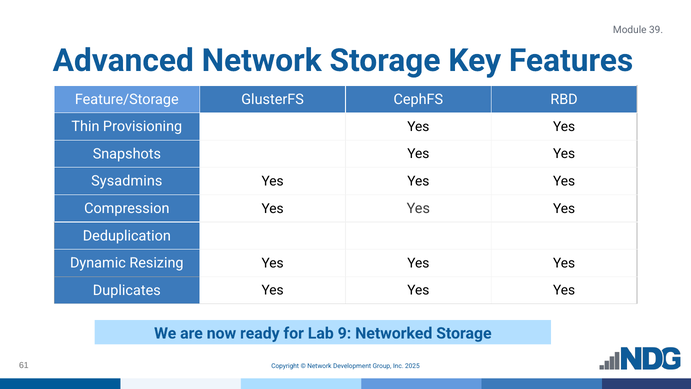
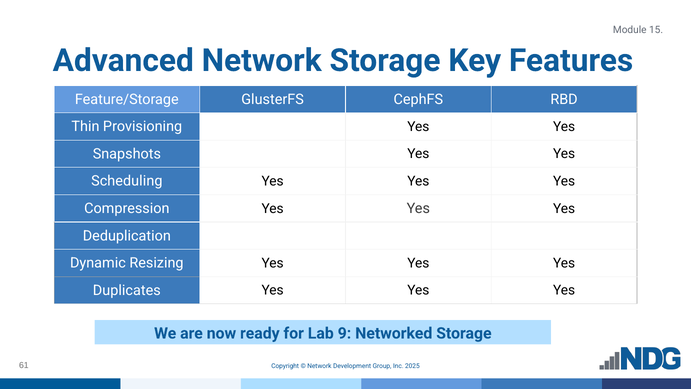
39: 39 -> 15 (656, 30)
Sysadmins: Sysadmins -> Scheduling (127, 181)
